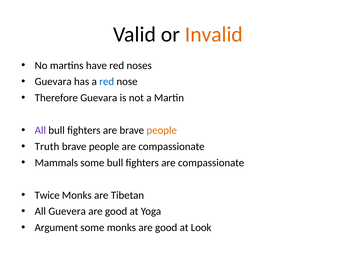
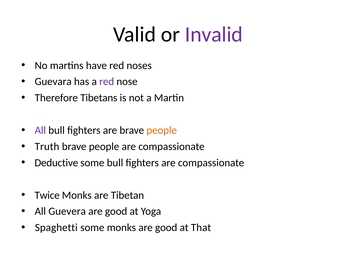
Invalid colour: orange -> purple (214, 34)
red colour: blue -> purple (107, 82)
Therefore Guevara: Guevara -> Tibetans (99, 98)
Mammals: Mammals -> Deductive (56, 163)
Argument: Argument -> Spaghetti (56, 228)
Look: Look -> That (201, 228)
